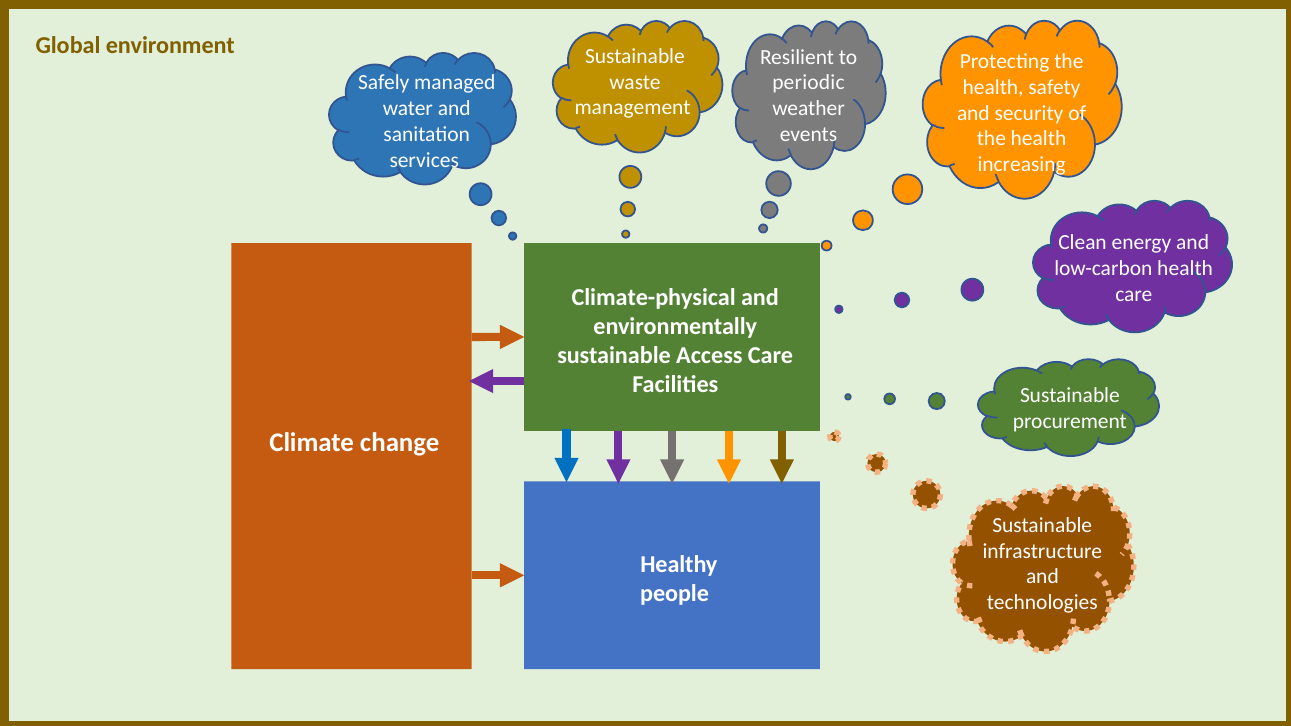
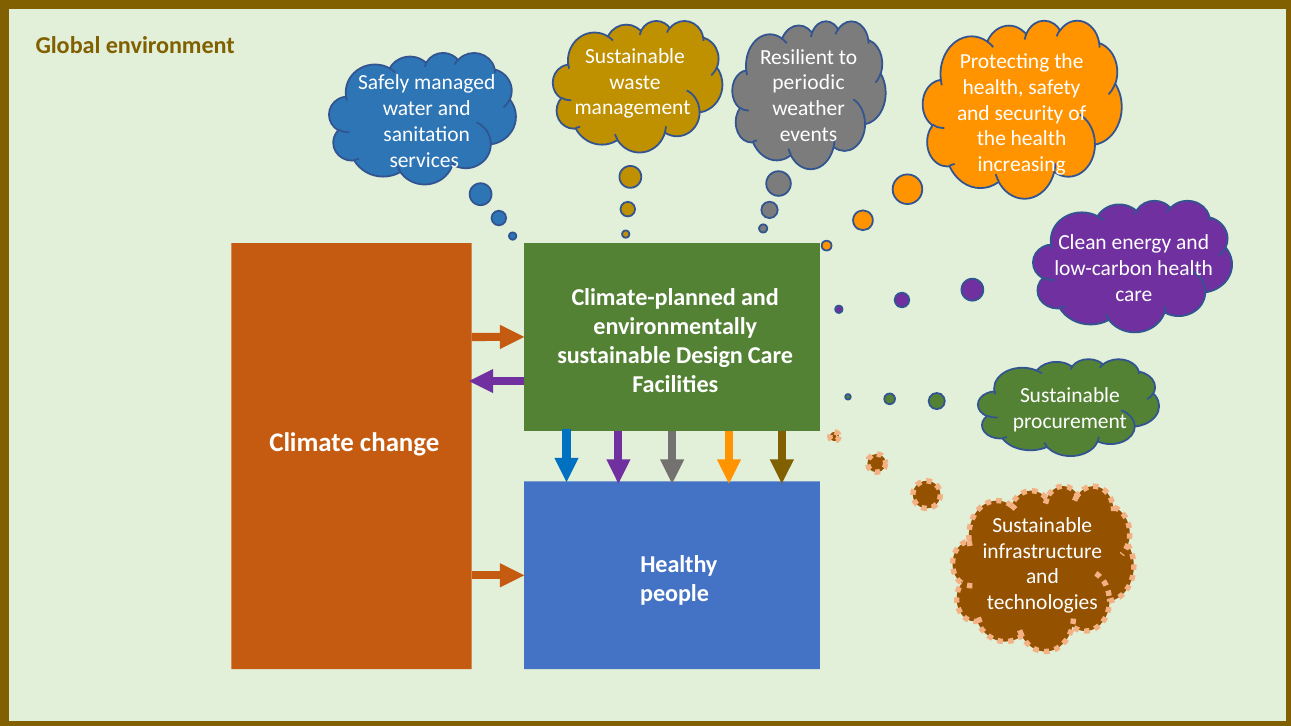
Climate-physical: Climate-physical -> Climate-planned (654, 298)
Access: Access -> Design (709, 356)
